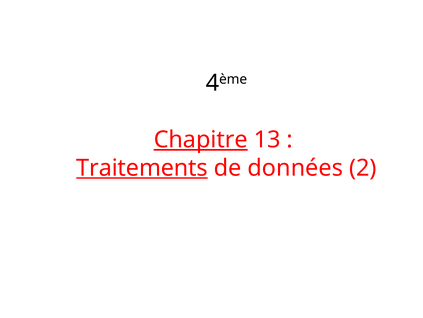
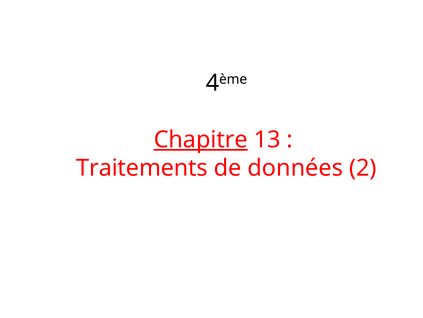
Traitements underline: present -> none (142, 168)
